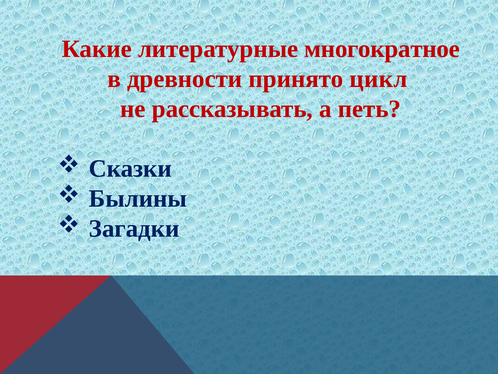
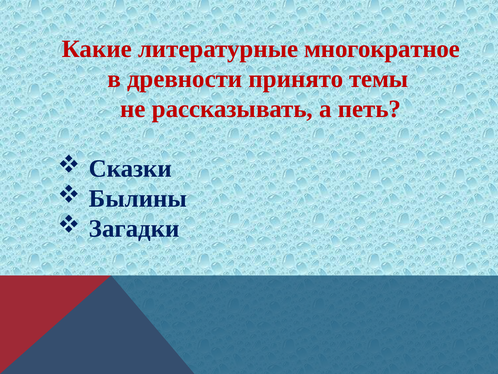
цикл: цикл -> темы (379, 79)
